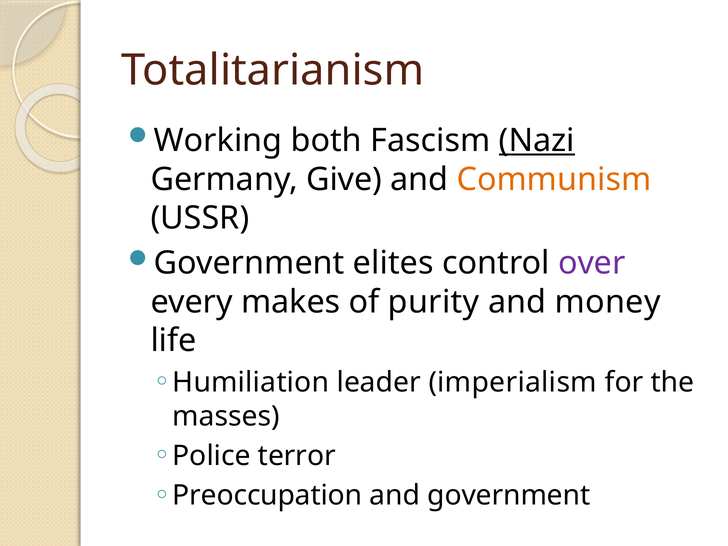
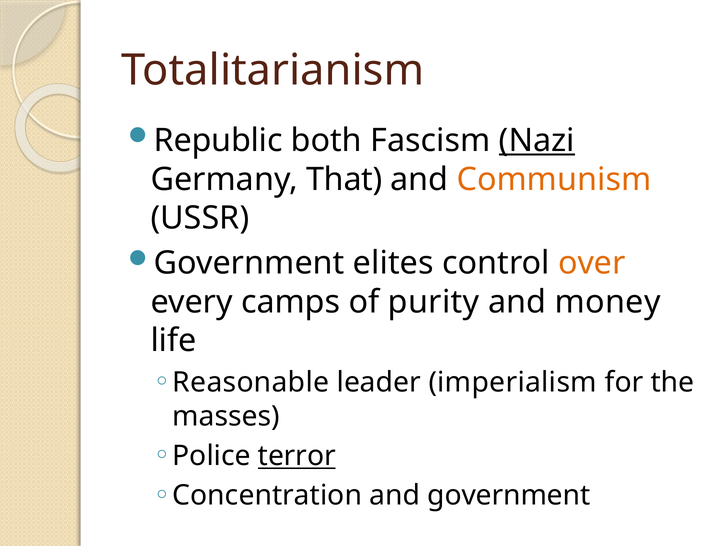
Working: Working -> Republic (218, 141)
Give: Give -> That (344, 179)
over colour: purple -> orange (592, 263)
makes: makes -> camps (291, 302)
Humiliation: Humiliation -> Reasonable (251, 382)
terror underline: none -> present (297, 456)
Preoccupation: Preoccupation -> Concentration (267, 496)
